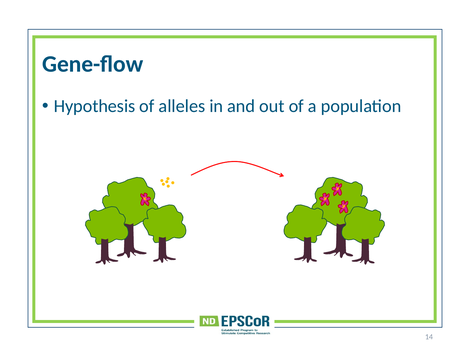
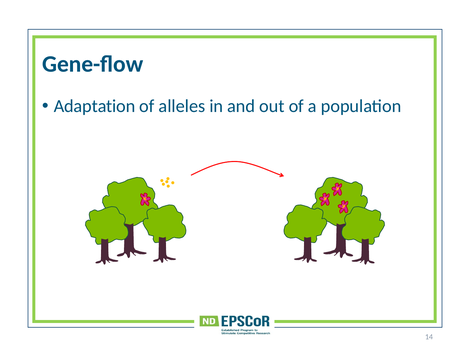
Hypothesis: Hypothesis -> Adaptation (95, 106)
